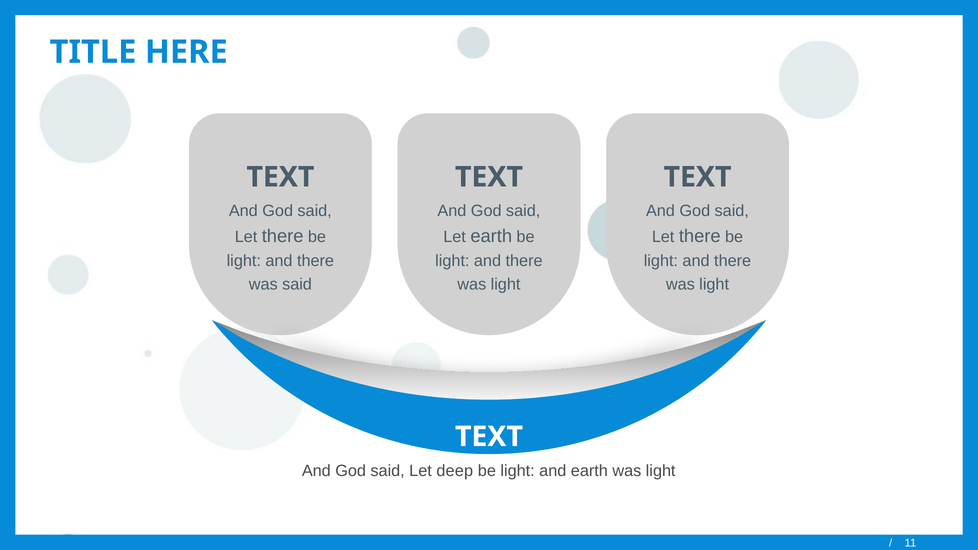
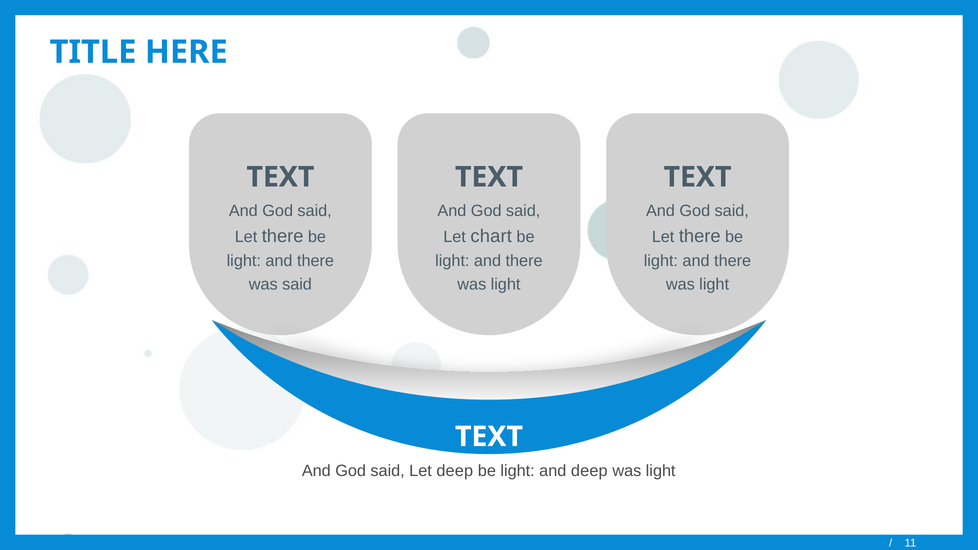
Let earth: earth -> chart (491, 236)
and earth: earth -> deep (589, 471)
